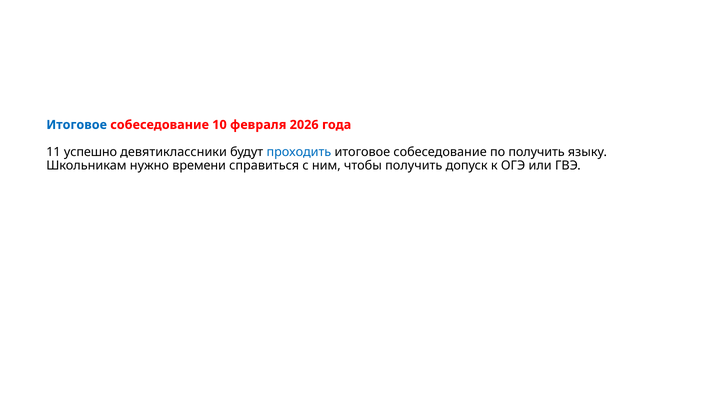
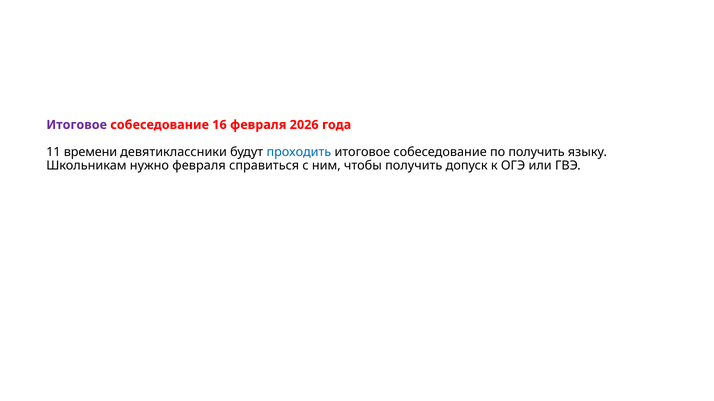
Итоговое colour: blue -> purple (77, 125)
10: 10 -> 16 (220, 125)
успешно: успешно -> времени (91, 152)
нужно времени: времени -> февраля (199, 166)
